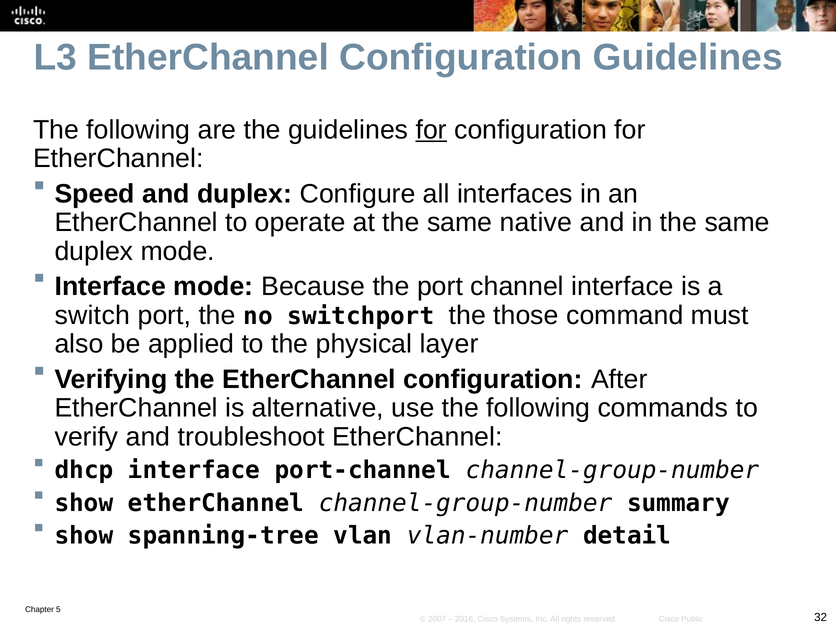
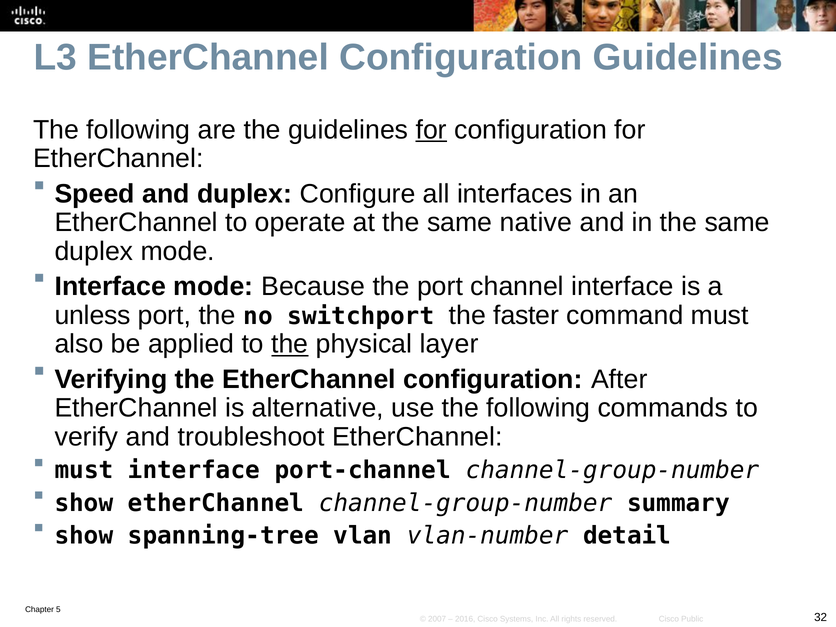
switch: switch -> unless (93, 315)
those: those -> faster (526, 315)
the underline: none -> present (290, 344)
dhcp: dhcp -> must (84, 470)
